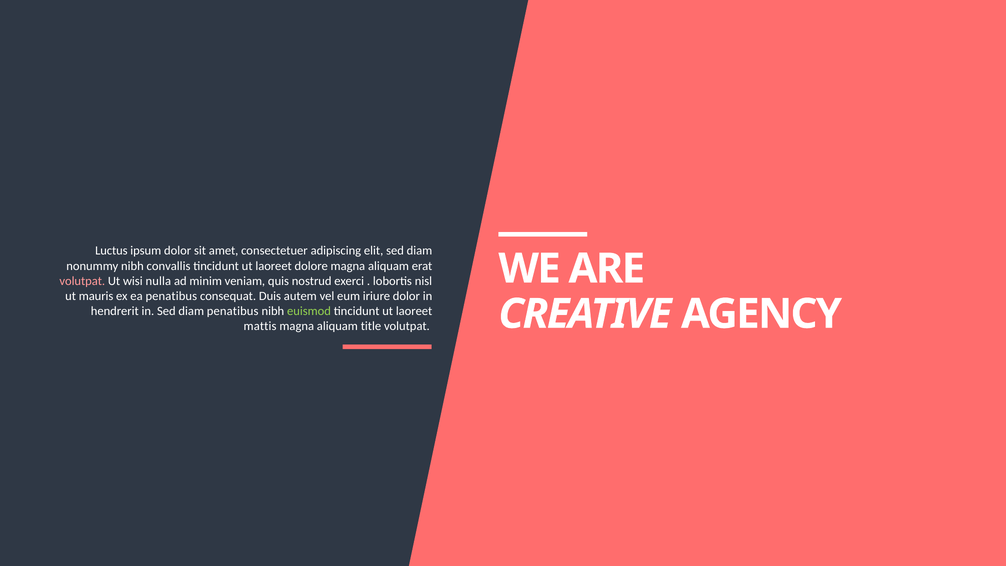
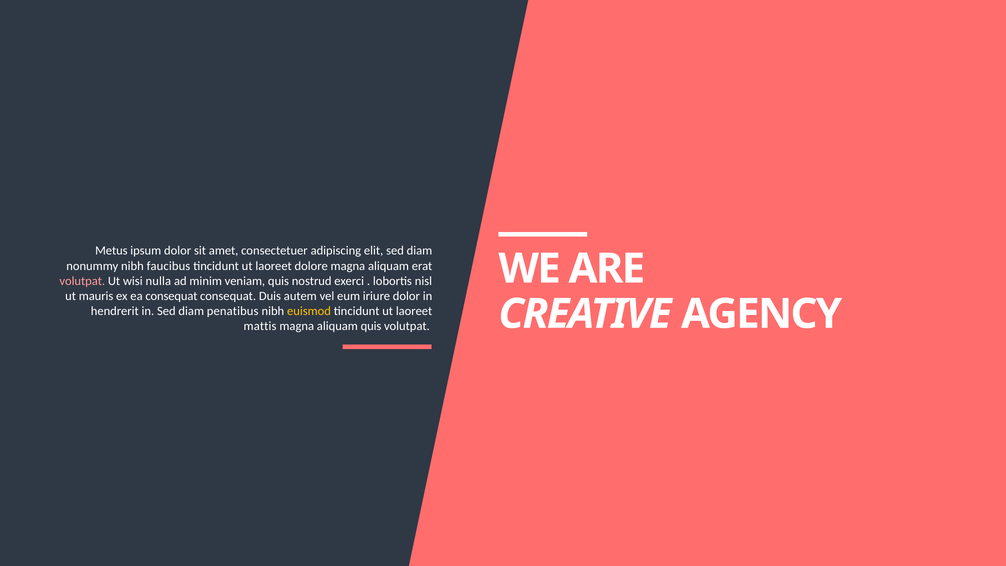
Luctus: Luctus -> Metus (111, 251)
convallis: convallis -> faucibus (168, 266)
ea penatibus: penatibus -> consequat (171, 296)
euismod colour: light green -> yellow (309, 311)
aliquam title: title -> quis (371, 326)
